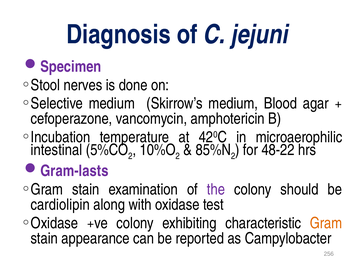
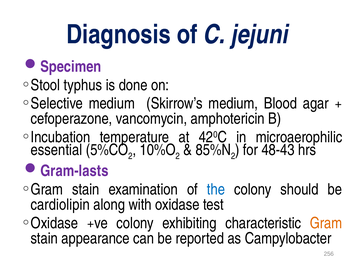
nerves: nerves -> typhus (83, 85)
intestinal: intestinal -> essential (56, 150)
48-22: 48-22 -> 48-43 (278, 150)
the colour: purple -> blue (216, 190)
